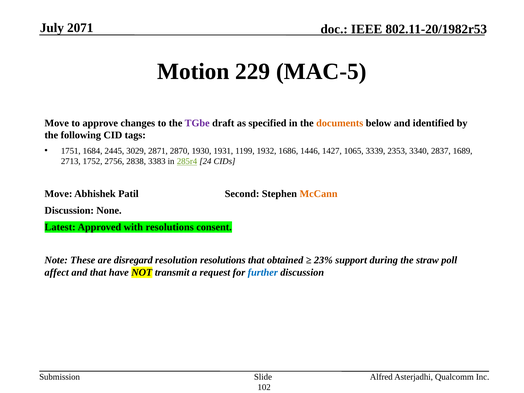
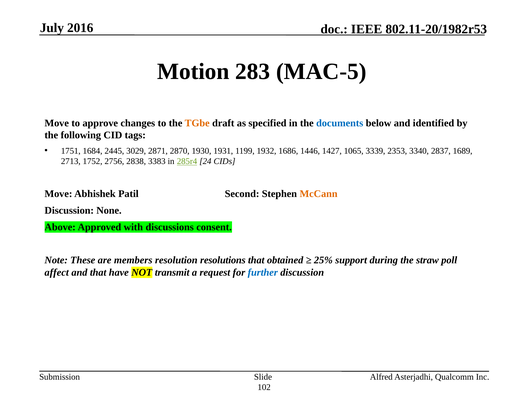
2071: 2071 -> 2016 (80, 28)
229: 229 -> 283 (253, 71)
TGbe colour: purple -> orange (197, 123)
documents colour: orange -> blue (340, 123)
Latest: Latest -> Above (60, 227)
with resolutions: resolutions -> discussions (170, 227)
disregard: disregard -> members (133, 260)
23%: 23% -> 25% (323, 260)
